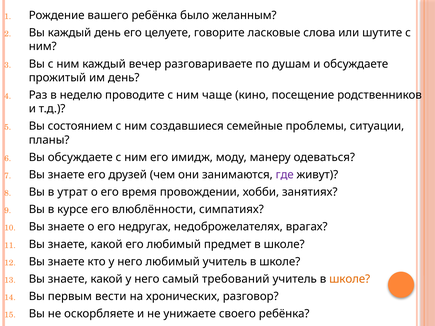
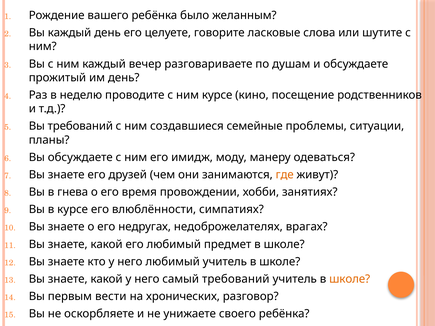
ним чаще: чаще -> курсе (217, 95)
Вы состоянием: состоянием -> требований (80, 126)
где colour: purple -> orange (285, 175)
утрат: утрат -> гнева (73, 192)
